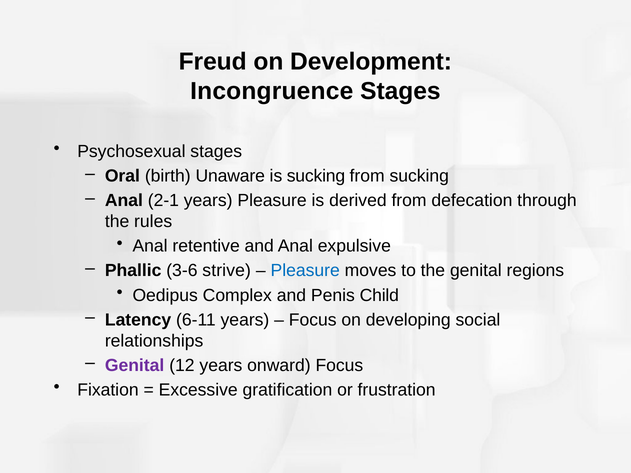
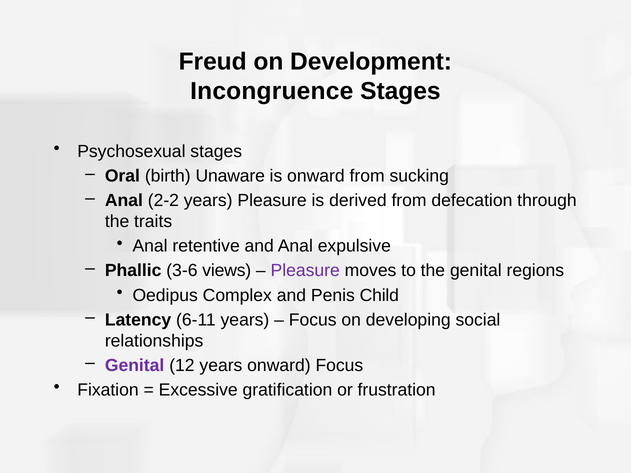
is sucking: sucking -> onward (316, 176)
2-1: 2-1 -> 2-2 (163, 201)
rules: rules -> traits (153, 222)
strive: strive -> views (227, 271)
Pleasure colour: blue -> purple (305, 271)
